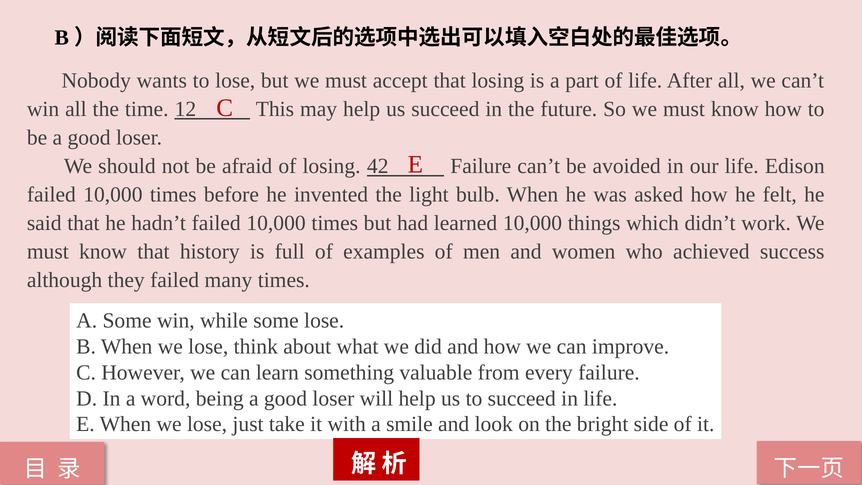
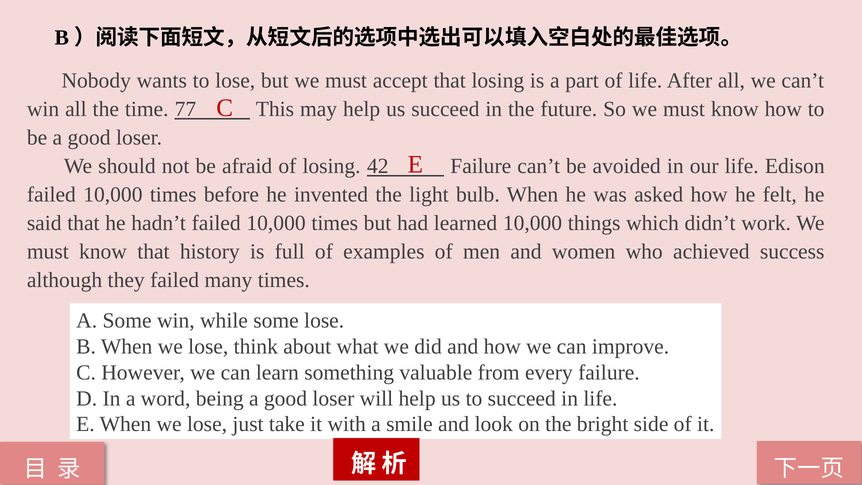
12: 12 -> 77 (185, 109)
